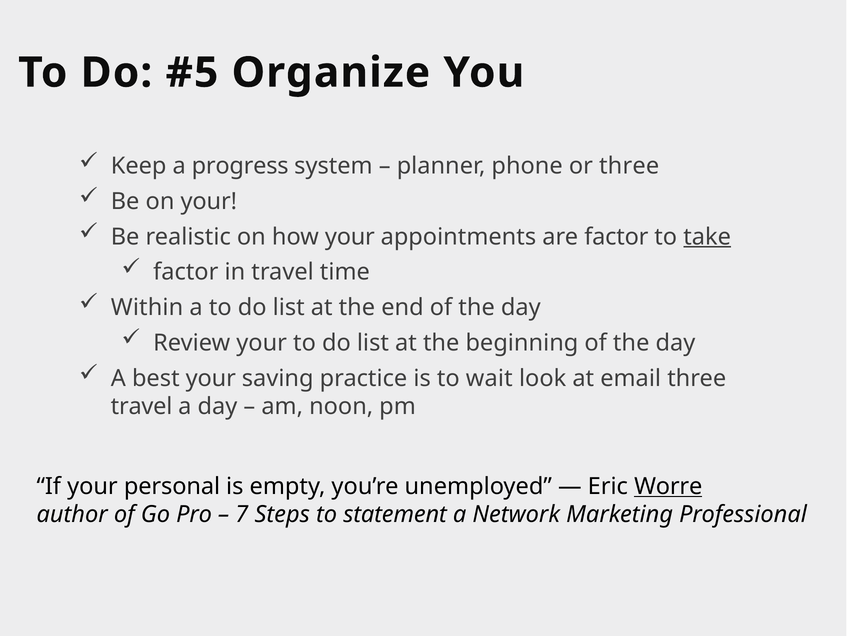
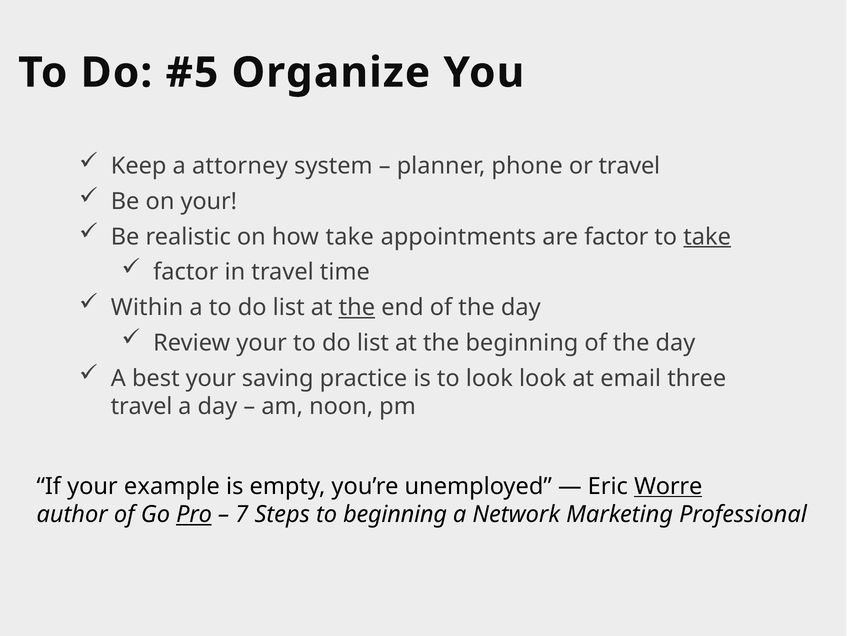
progress: progress -> attorney (240, 166)
or three: three -> travel (629, 166)
how your: your -> take (350, 237)
the underline: none -> present (357, 308)
to wait: wait -> look (489, 378)
personal: personal -> example (172, 486)
Pro underline: none -> present (194, 515)
to statement: statement -> beginning (395, 515)
